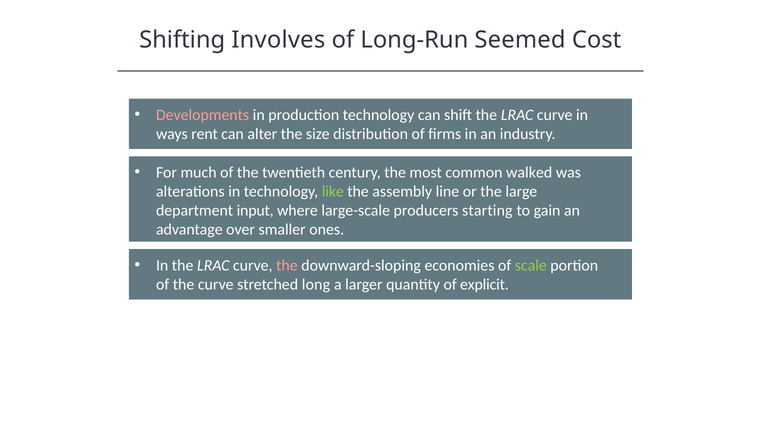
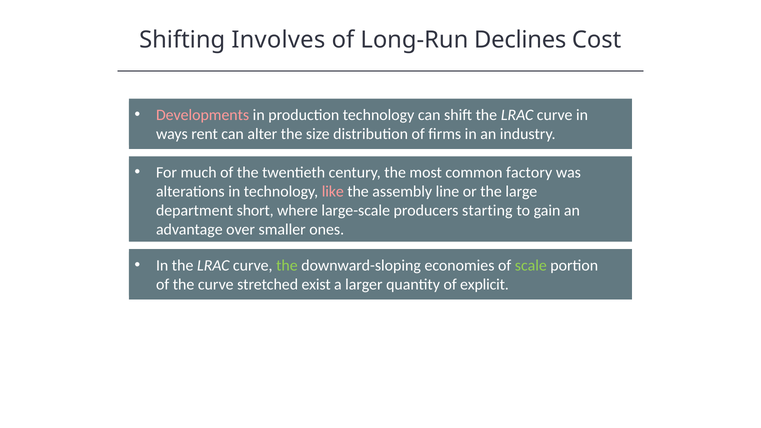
Seemed: Seemed -> Declines (520, 40)
walked: walked -> factory (529, 173)
like colour: light green -> pink (333, 192)
input: input -> short (255, 211)
the colour: pink -> light green (287, 265)
long: long -> exist (316, 284)
